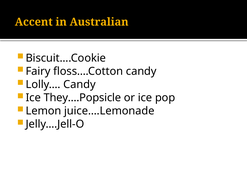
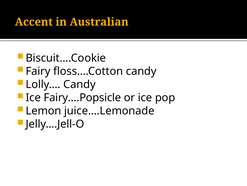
They….Popsicle: They….Popsicle -> Fairy….Popsicle (82, 97)
